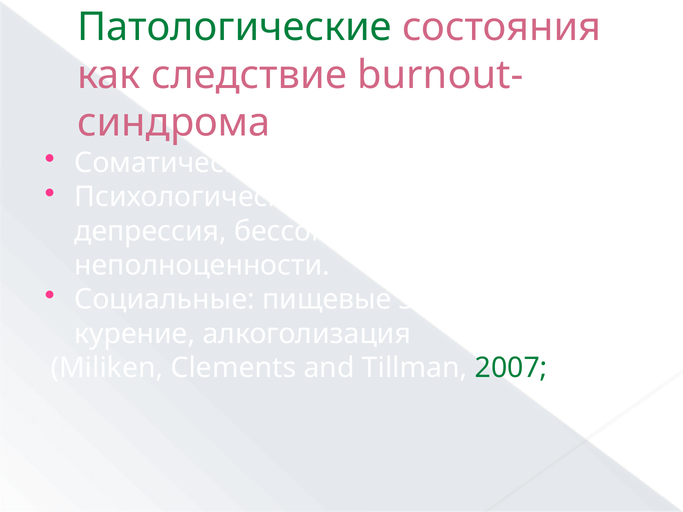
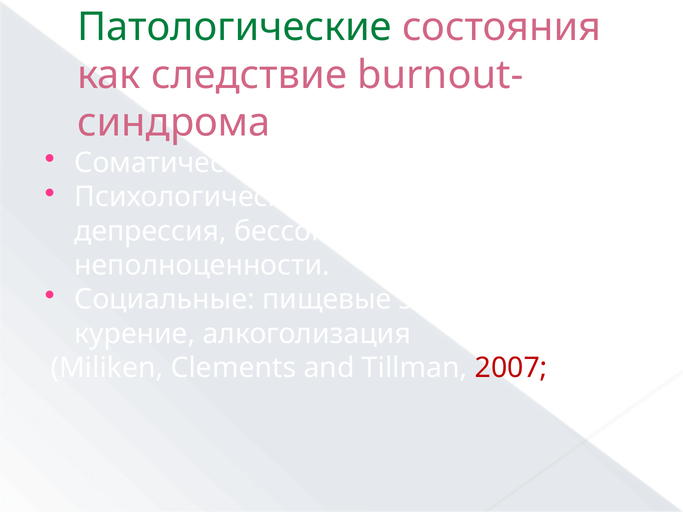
2007 colour: green -> red (511, 368)
